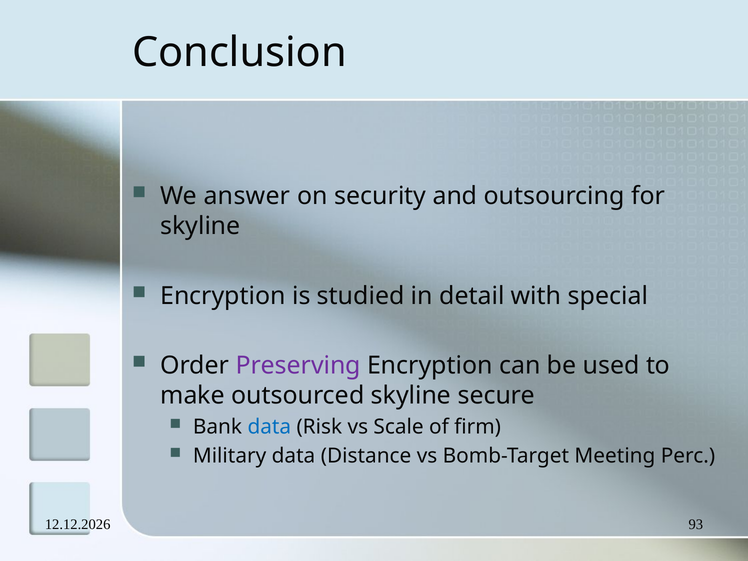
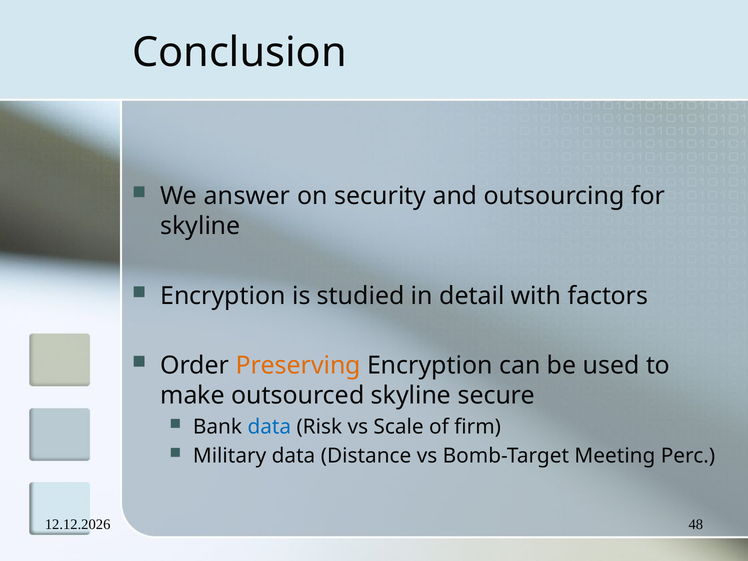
special: special -> factors (608, 296)
Preserving colour: purple -> orange (298, 366)
93: 93 -> 48 (696, 524)
